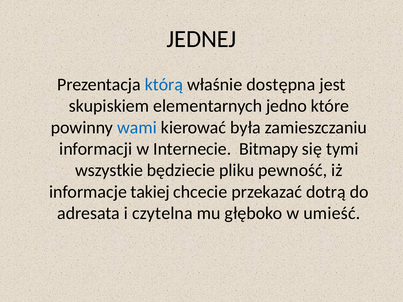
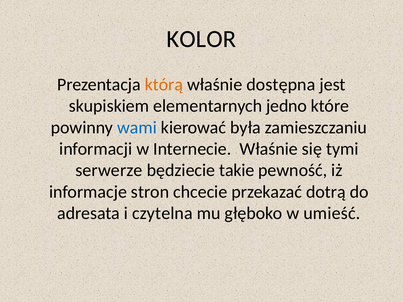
JEDNEJ: JEDNEJ -> KOLOR (201, 39)
którą colour: blue -> orange (164, 85)
Internecie Bitmapy: Bitmapy -> Właśnie (269, 149)
wszystkie: wszystkie -> serwerze (109, 171)
pliku: pliku -> takie (237, 171)
takiej: takiej -> stron (150, 192)
